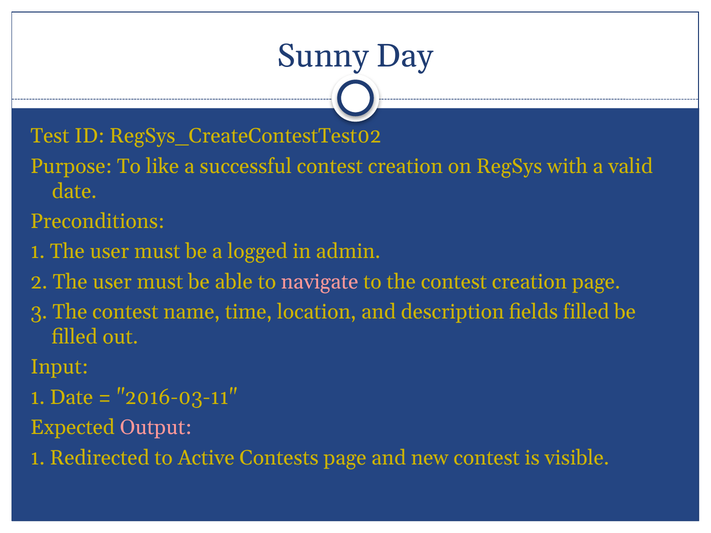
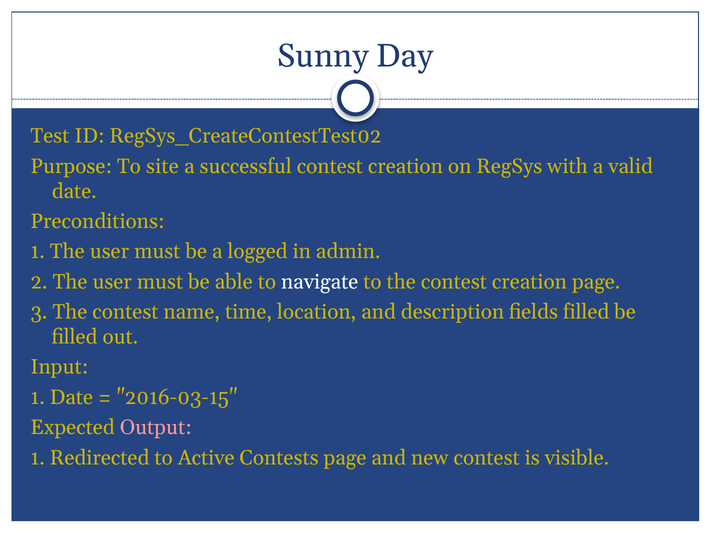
like: like -> site (162, 166)
navigate colour: pink -> white (320, 282)
2016-03-11: 2016-03-11 -> 2016-03-15 (177, 398)
